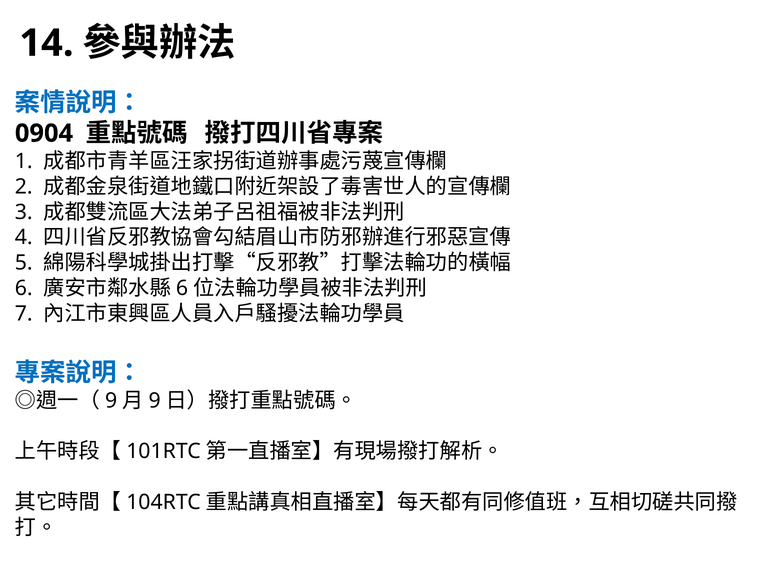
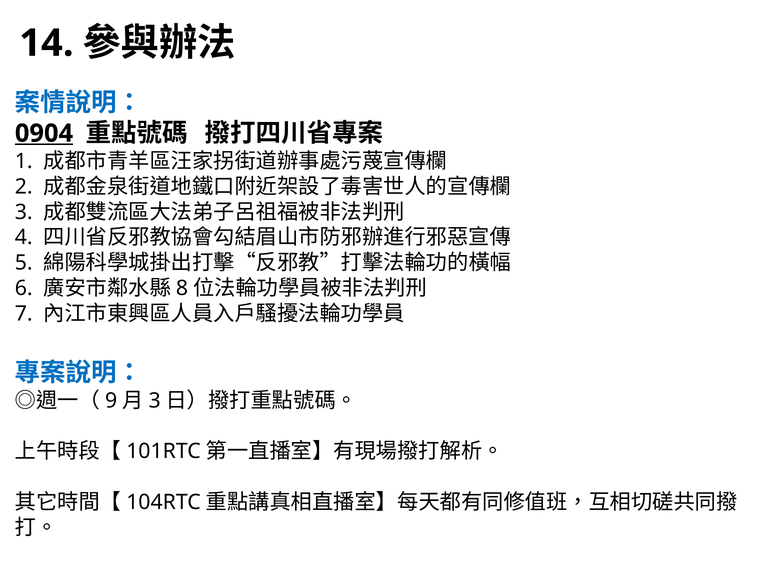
0904 underline: none -> present (44, 133)
6: 6 -> 8 (182, 288)
9: 9 -> 3 (155, 400)
